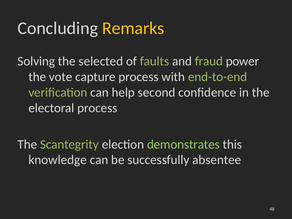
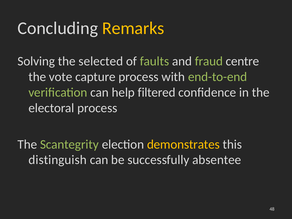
power: power -> centre (242, 61)
second: second -> filtered (157, 92)
demonstrates colour: light green -> yellow (183, 144)
knowledge: knowledge -> distinguish (58, 160)
